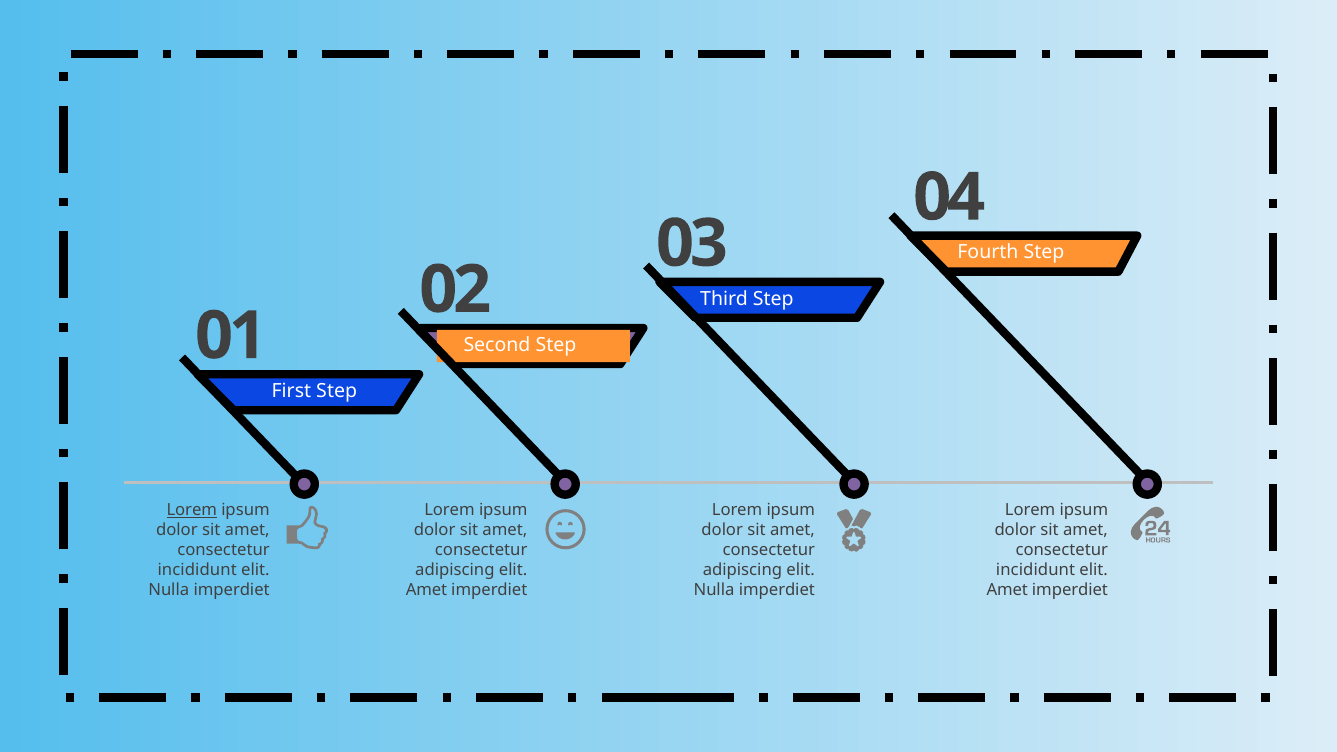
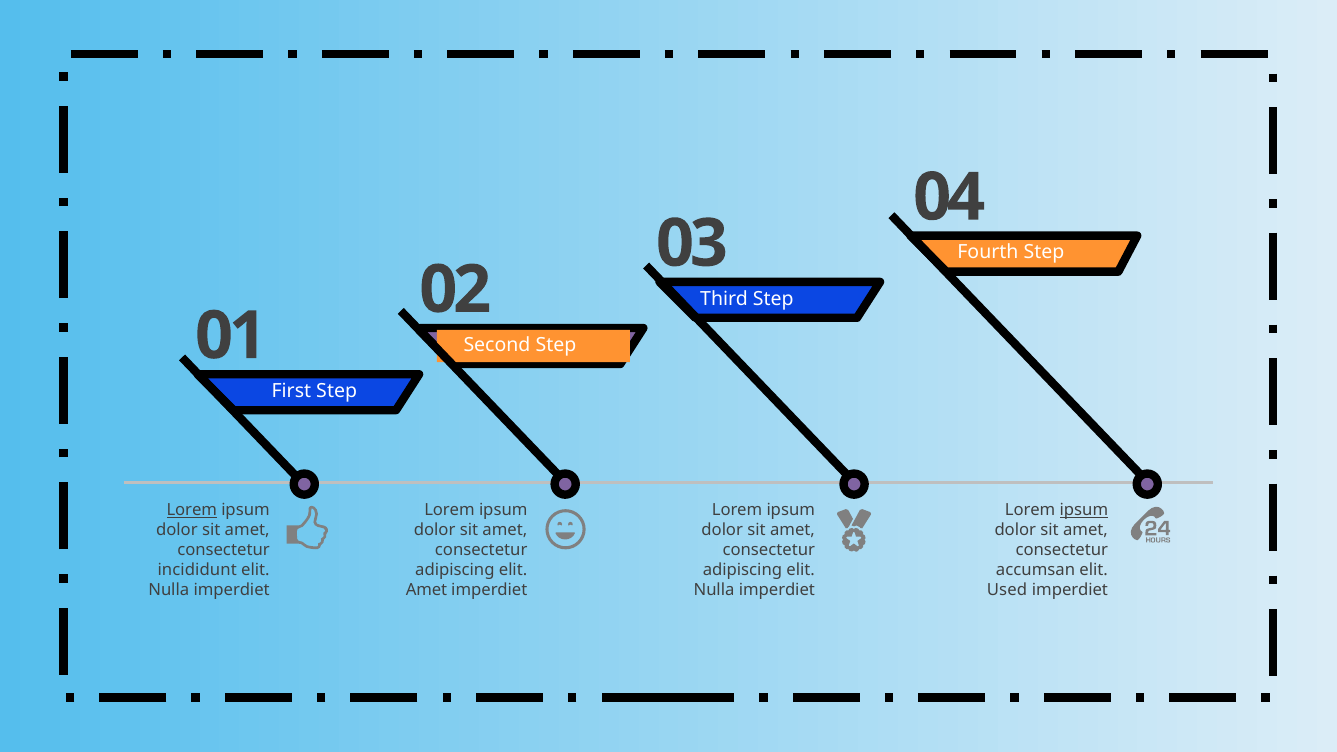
ipsum underline: none -> present (1084, 510)
incididunt: incididunt -> accumsan (1036, 570)
Amet: Amet -> Used (1007, 590)
